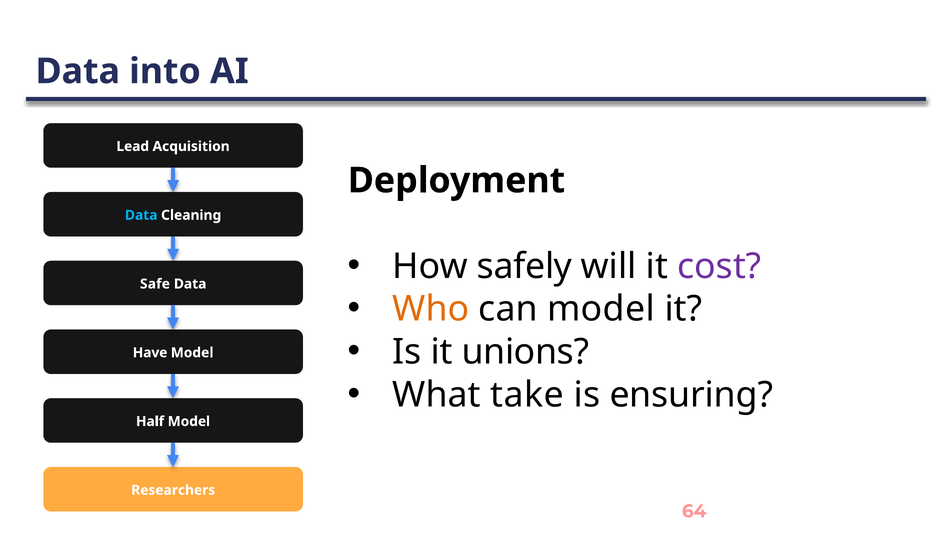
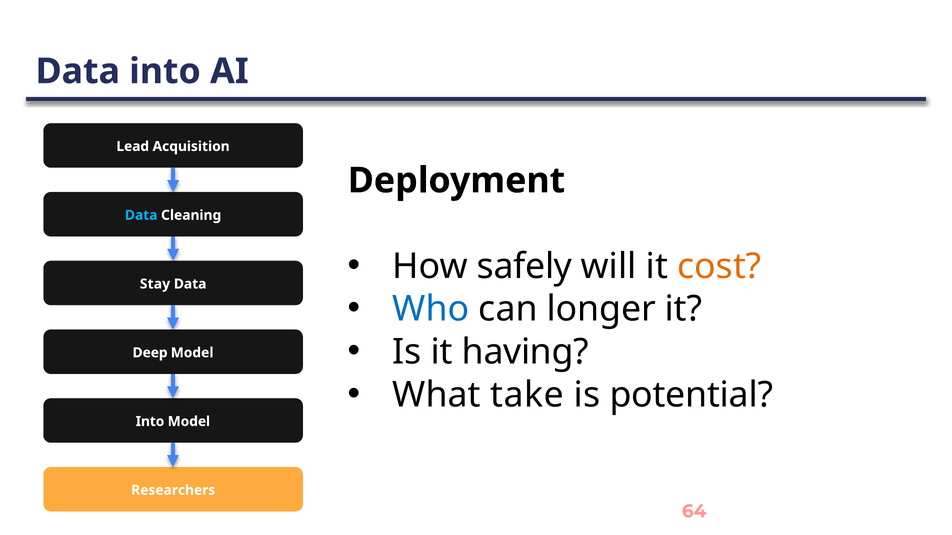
cost colour: purple -> orange (719, 267)
Safe: Safe -> Stay (155, 284)
Who colour: orange -> blue (431, 309)
can model: model -> longer (601, 309)
unions: unions -> having (525, 352)
Have: Have -> Deep (150, 353)
ensuring: ensuring -> potential (691, 395)
Half: Half -> Into (150, 422)
